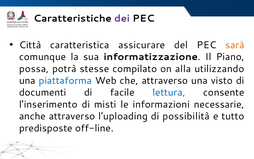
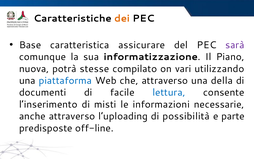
dei colour: purple -> orange (122, 18)
Città: Città -> Base (30, 45)
sarà colour: orange -> purple (235, 45)
possa: possa -> nuova (34, 69)
alla: alla -> vari (183, 69)
visto: visto -> della (222, 81)
tutto: tutto -> parte (233, 116)
